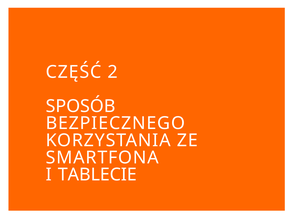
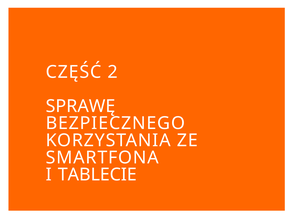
SPOSÓB: SPOSÓB -> SPRAWĘ (81, 106)
